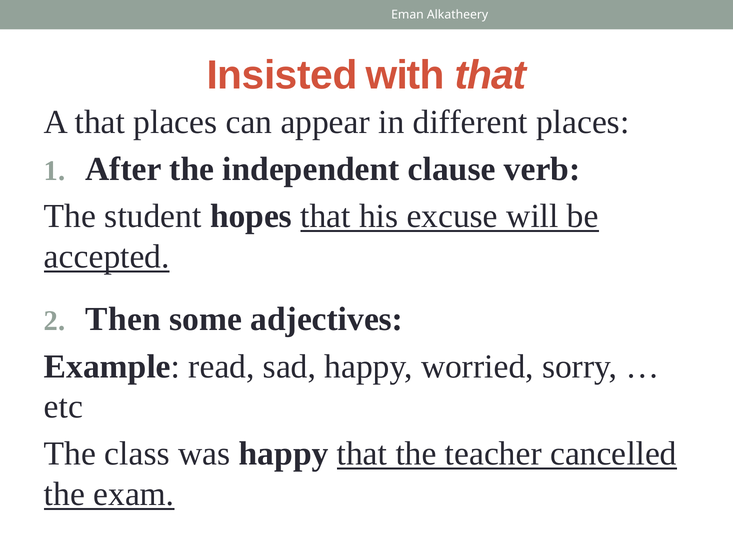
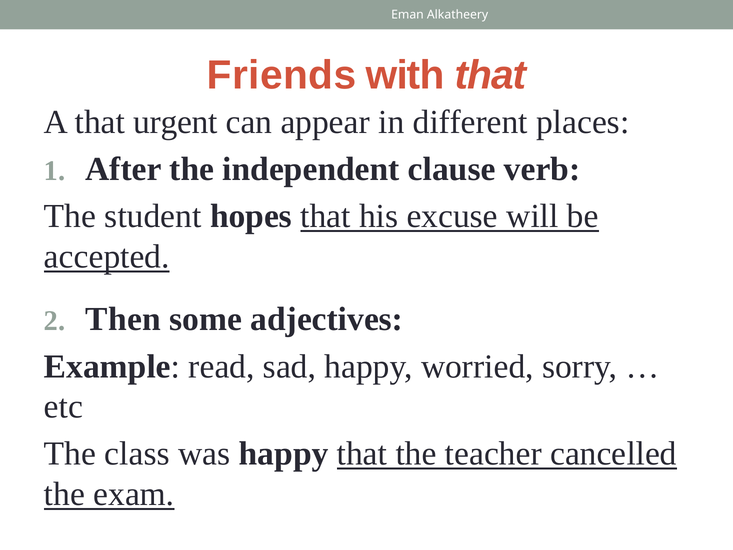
Insisted: Insisted -> Friends (282, 75)
that places: places -> urgent (176, 122)
